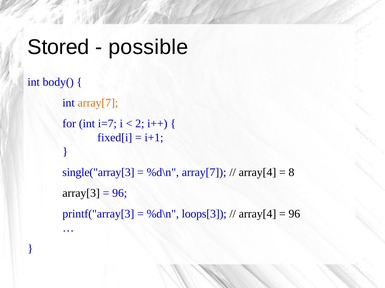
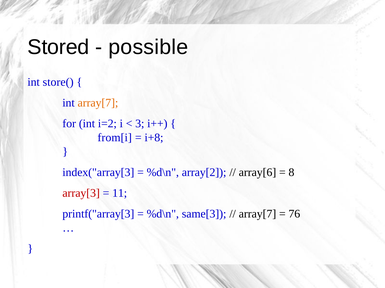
body(: body( -> store( (58, 82)
i=7: i=7 -> i=2 (107, 124)
2: 2 -> 3 (140, 124)
fixed[i: fixed[i -> from[i (115, 138)
i+1: i+1 -> i+8 (154, 138)
single("array[3: single("array[3 -> index("array[3 (98, 173)
%d\n array[7: array[7 -> array[2 (204, 173)
array[4: array[4 -> array[6 (257, 173)
array[3 colour: black -> red (81, 194)
96: 96 -> 11 (120, 194)
loops[3: loops[3 -> same[3 (204, 214)
array[4: array[4 -> array[7 (257, 214)
96: 96 -> 76 (294, 214)
